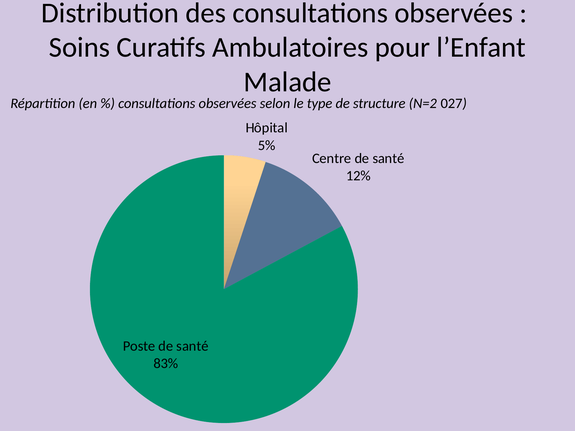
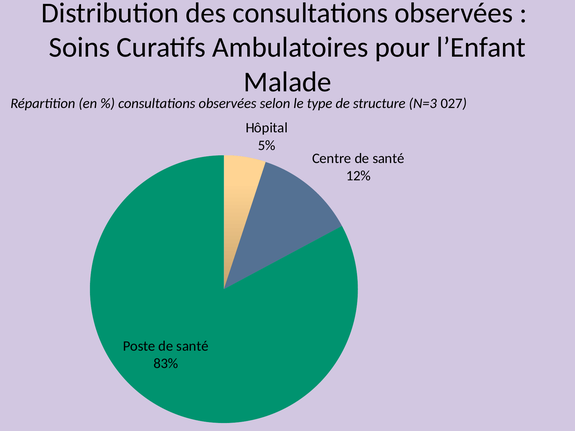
N=2: N=2 -> N=3 (423, 103)
